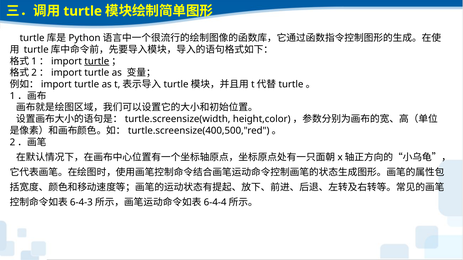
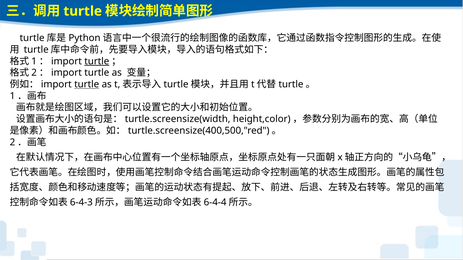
turtle underline: none -> present (87, 85)
